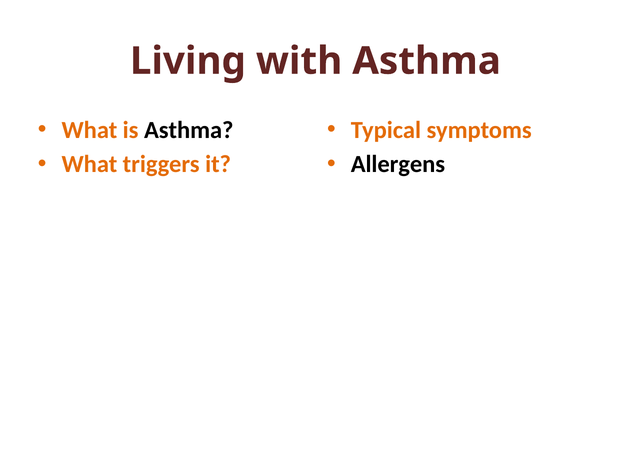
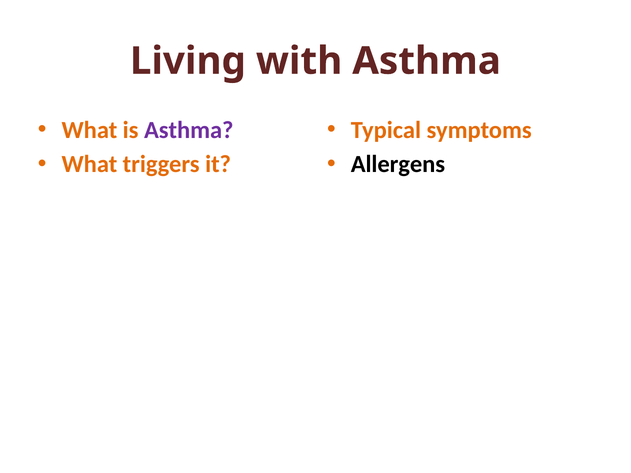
Asthma colour: black -> purple (189, 130)
